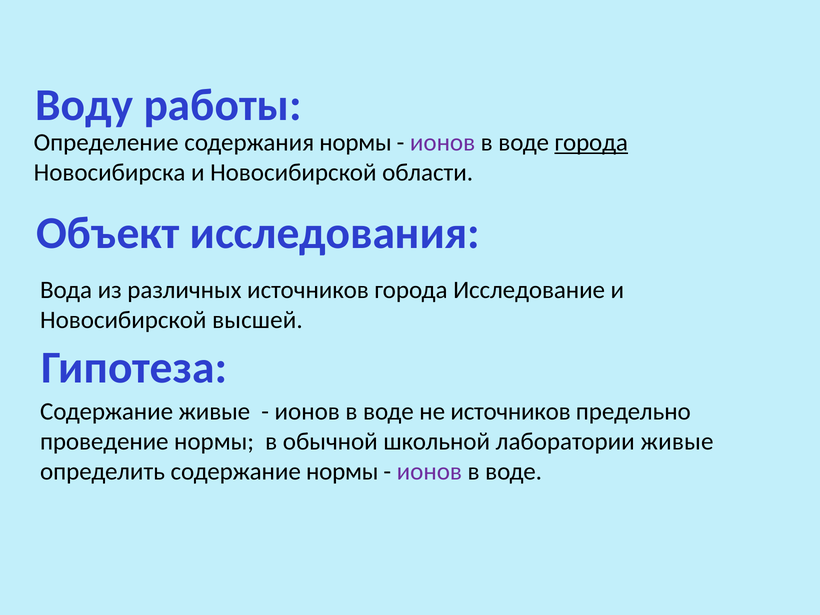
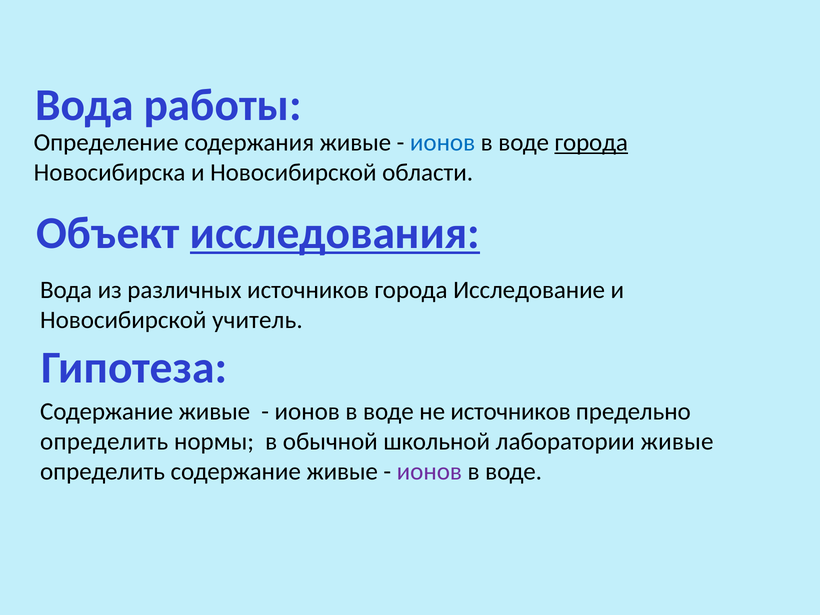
Воду: Воду -> Вода (84, 105)
содержания нормы: нормы -> живые (355, 142)
ионов colour: purple -> blue (443, 142)
исследования underline: none -> present (335, 233)
высшей: высшей -> учитель (257, 320)
проведение: проведение -> определить (104, 442)
определить содержание нормы: нормы -> живые (342, 472)
